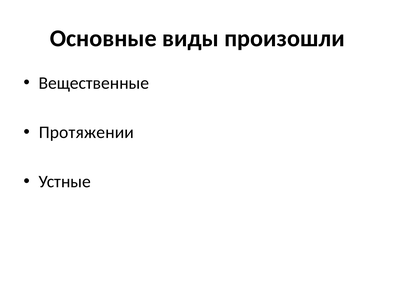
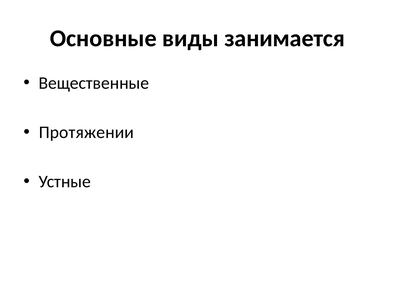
произошли: произошли -> занимается (285, 38)
